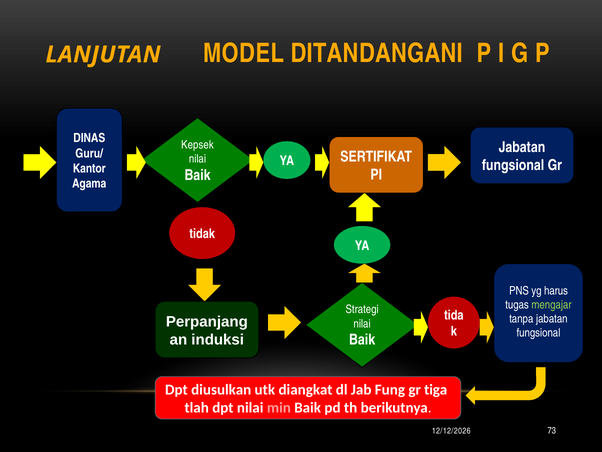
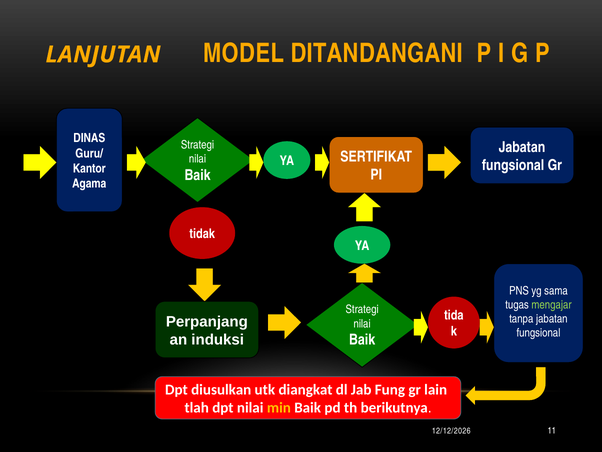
Kepsek: Kepsek -> Strategi (198, 145)
harus: harus -> sama (556, 290)
tiga: tiga -> lain (436, 389)
min colour: pink -> yellow (279, 407)
73: 73 -> 11 (552, 430)
